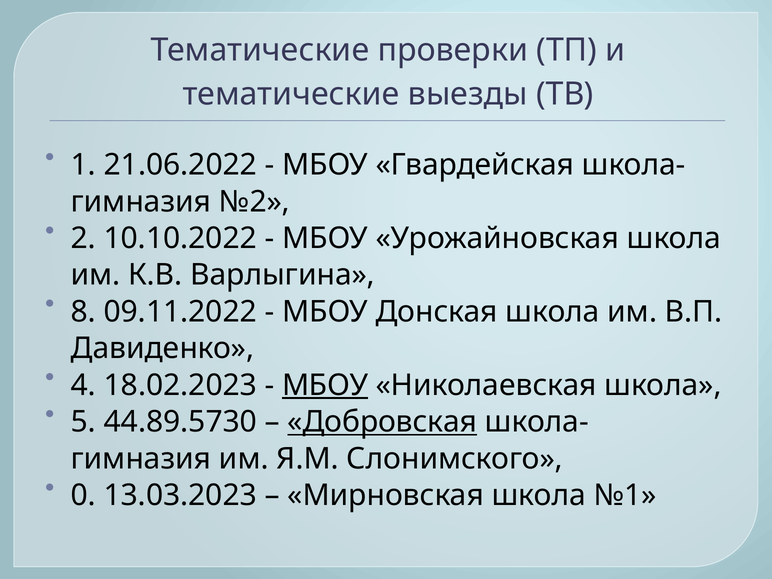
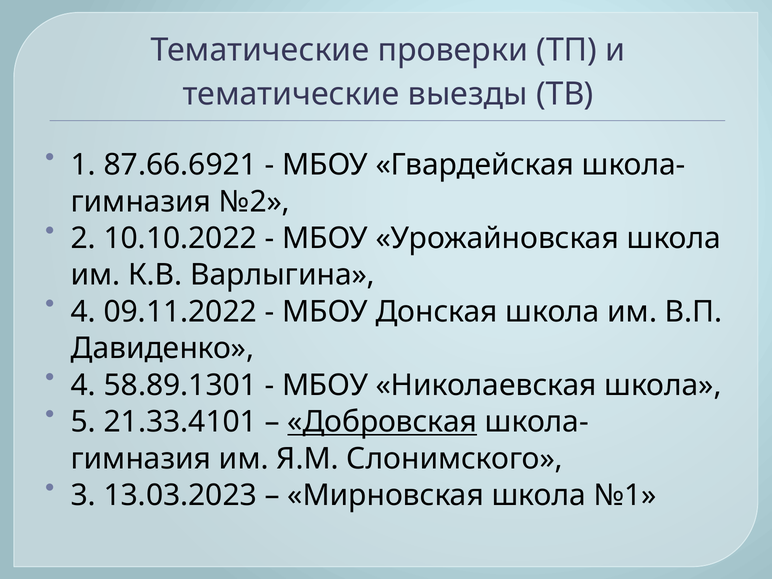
21.06.2022: 21.06.2022 -> 87.66.6921 (180, 165)
8: 8 -> 4 (83, 312)
18.02.2023: 18.02.2023 -> 58.89.1301 (180, 385)
МБОУ underline: present -> none (325, 385)
44.89.5730: 44.89.5730 -> 21.33.4101 (180, 422)
0: 0 -> 3 (83, 495)
